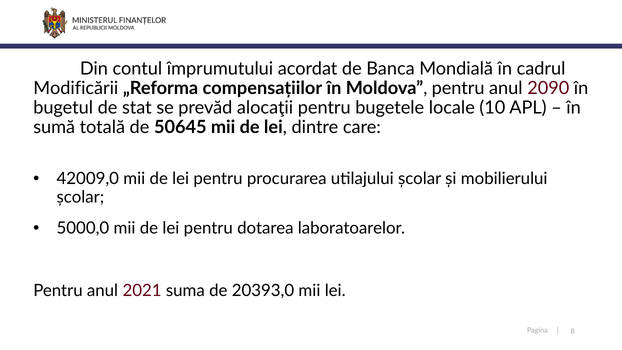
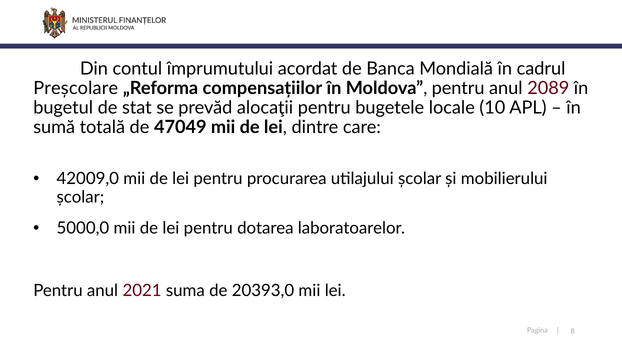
Modificării: Modificării -> Preșcolare (76, 88)
2090: 2090 -> 2089 (548, 88)
50645: 50645 -> 47049 (180, 127)
